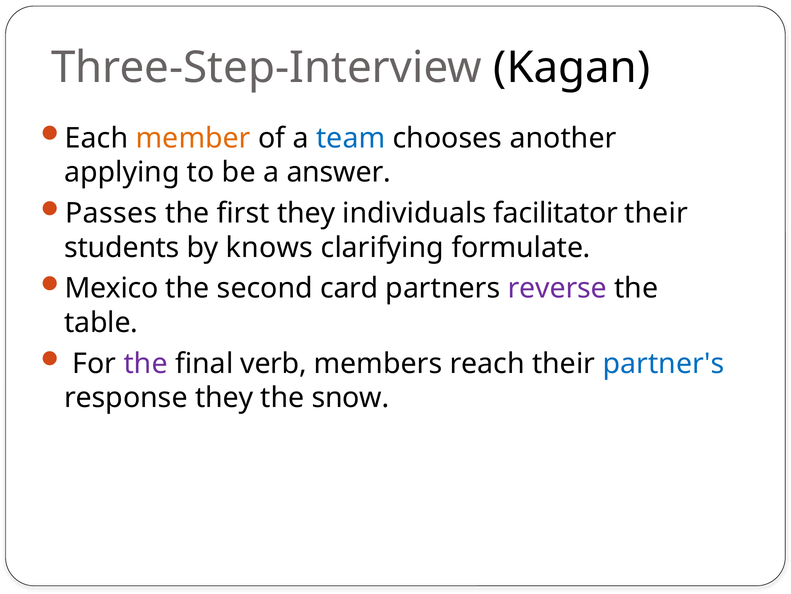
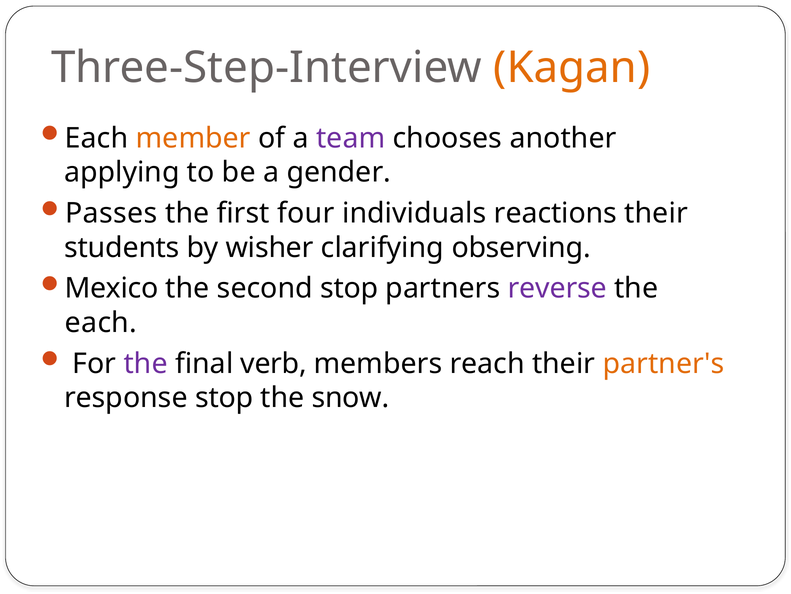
Kagan colour: black -> orange (572, 68)
team colour: blue -> purple (351, 138)
answer: answer -> gender (339, 172)
first they: they -> four (306, 213)
facilitator: facilitator -> reactions (555, 213)
knows: knows -> wisher (270, 247)
formulate: formulate -> observing (521, 247)
second card: card -> stop (349, 288)
table: table -> each (101, 322)
partner's colour: blue -> orange (663, 363)
response they: they -> stop (224, 398)
